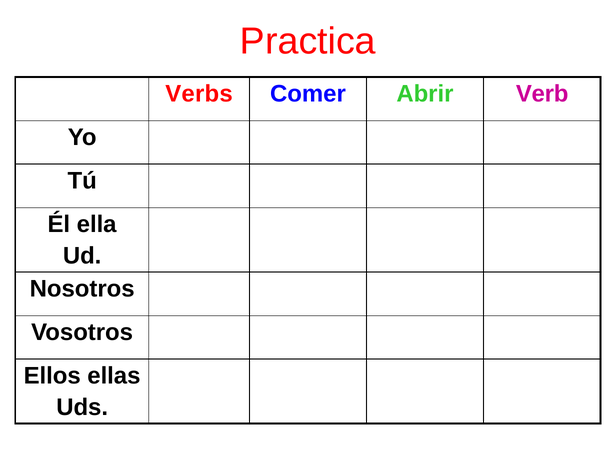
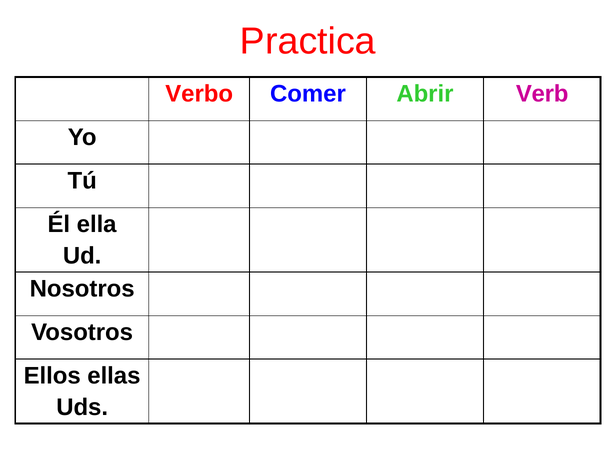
Verbs: Verbs -> Verbo (199, 94)
